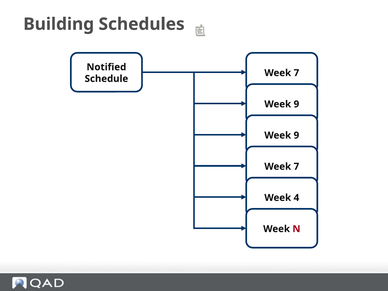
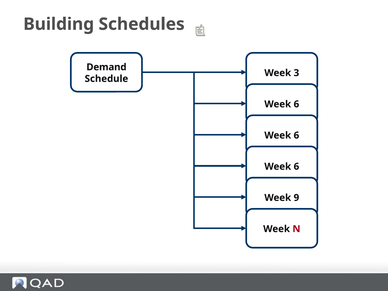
Notified: Notified -> Demand (106, 67)
7: 7 -> 3 (296, 73)
9: 9 -> 6 (296, 104)
9: 9 -> 6 (296, 135)
7: 7 -> 6 (296, 167)
4: 4 -> 9 (296, 198)
